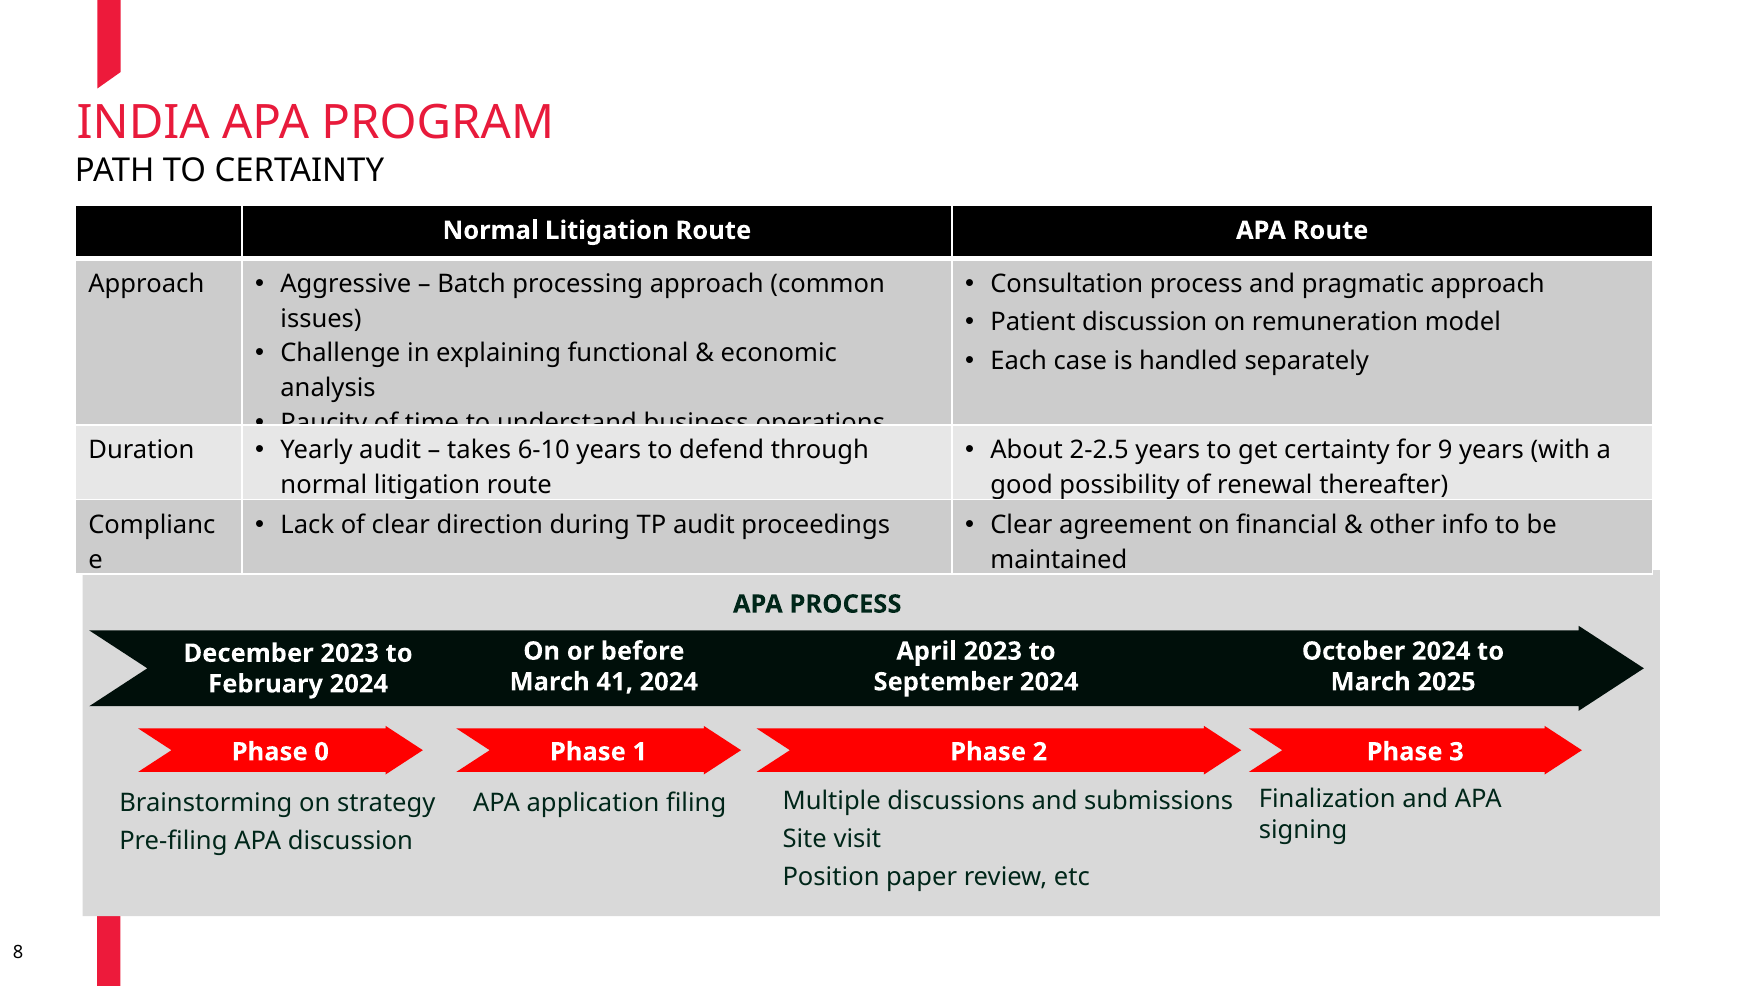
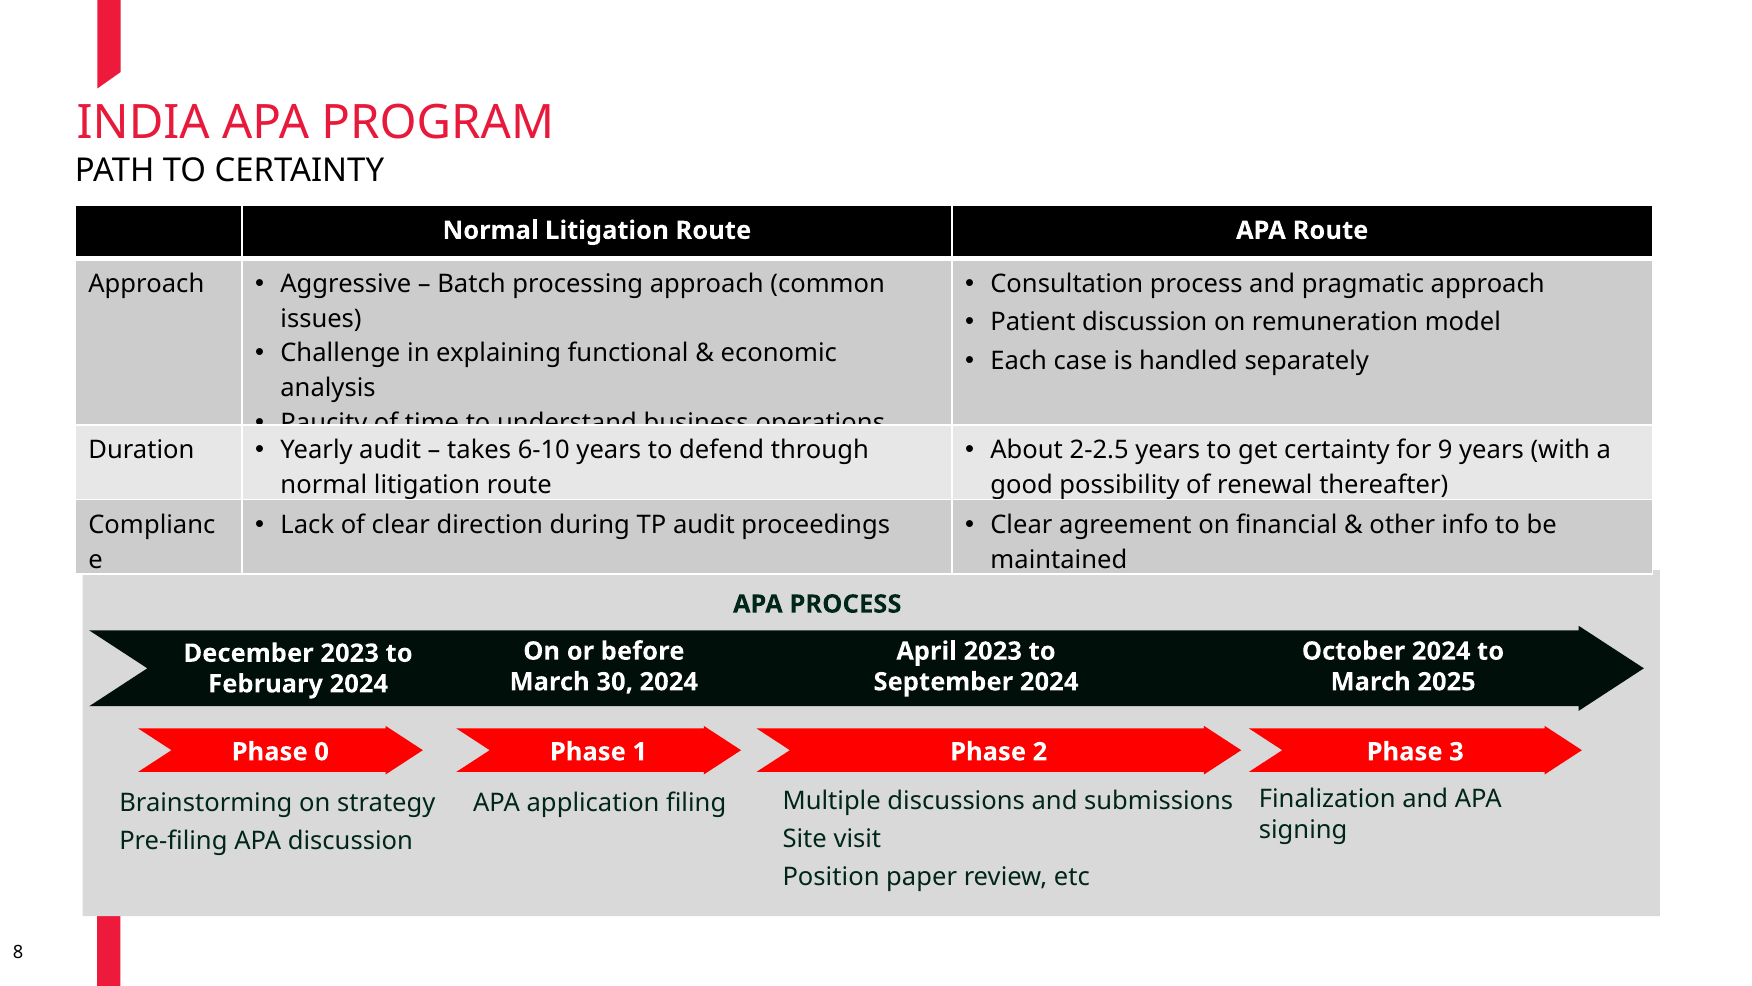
41: 41 -> 30 (615, 682)
